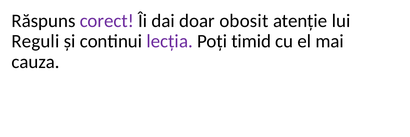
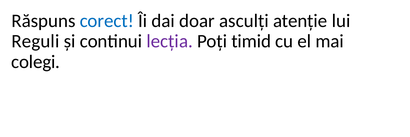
corect colour: purple -> blue (107, 21)
obosit: obosit -> asculți (244, 21)
cauza: cauza -> colegi (36, 62)
